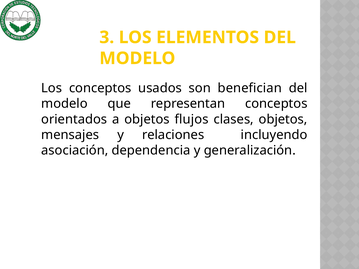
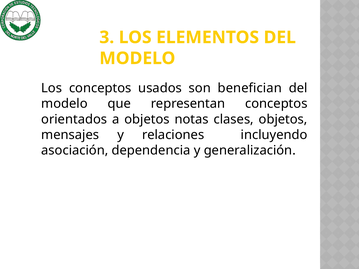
flujos: flujos -> notas (192, 119)
